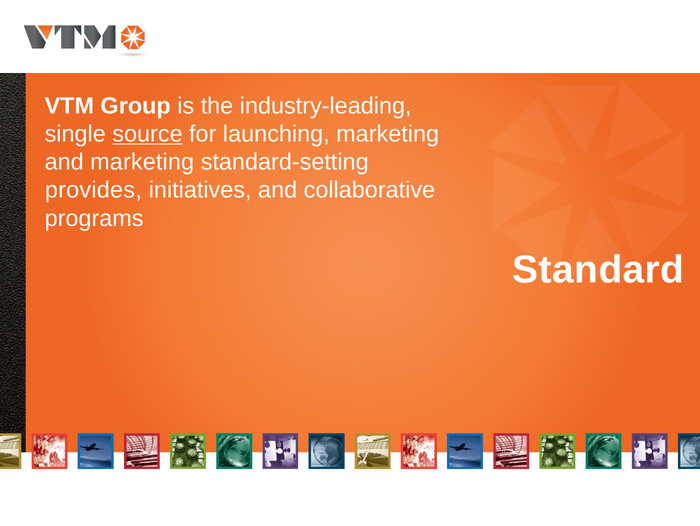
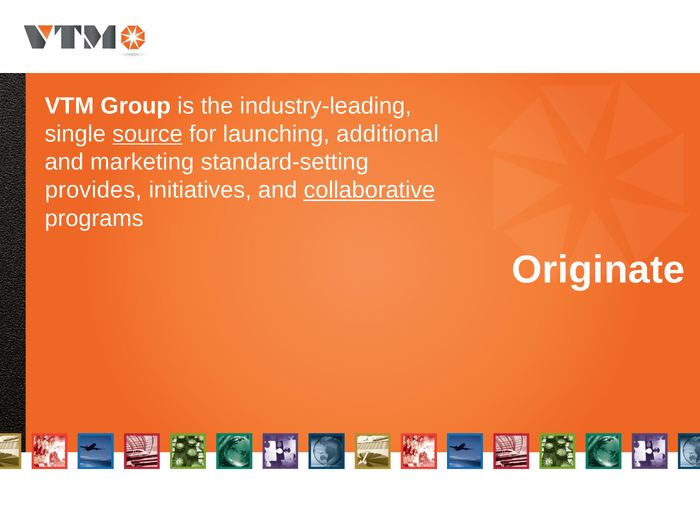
launching marketing: marketing -> additional (388, 134)
collaborative underline: none -> present (369, 190)
Standard: Standard -> Originate (598, 270)
